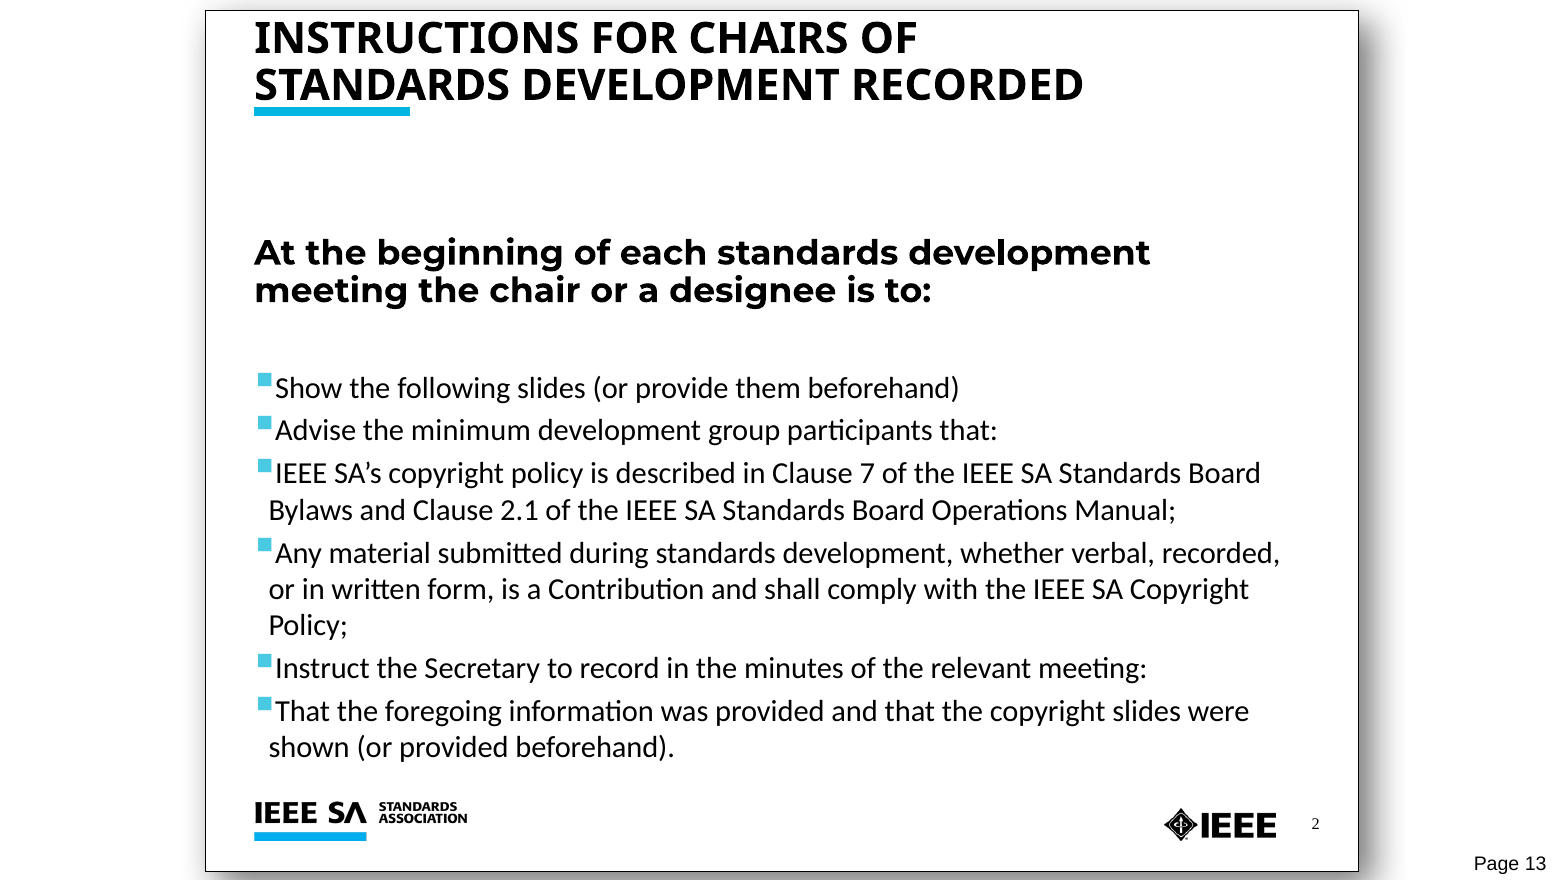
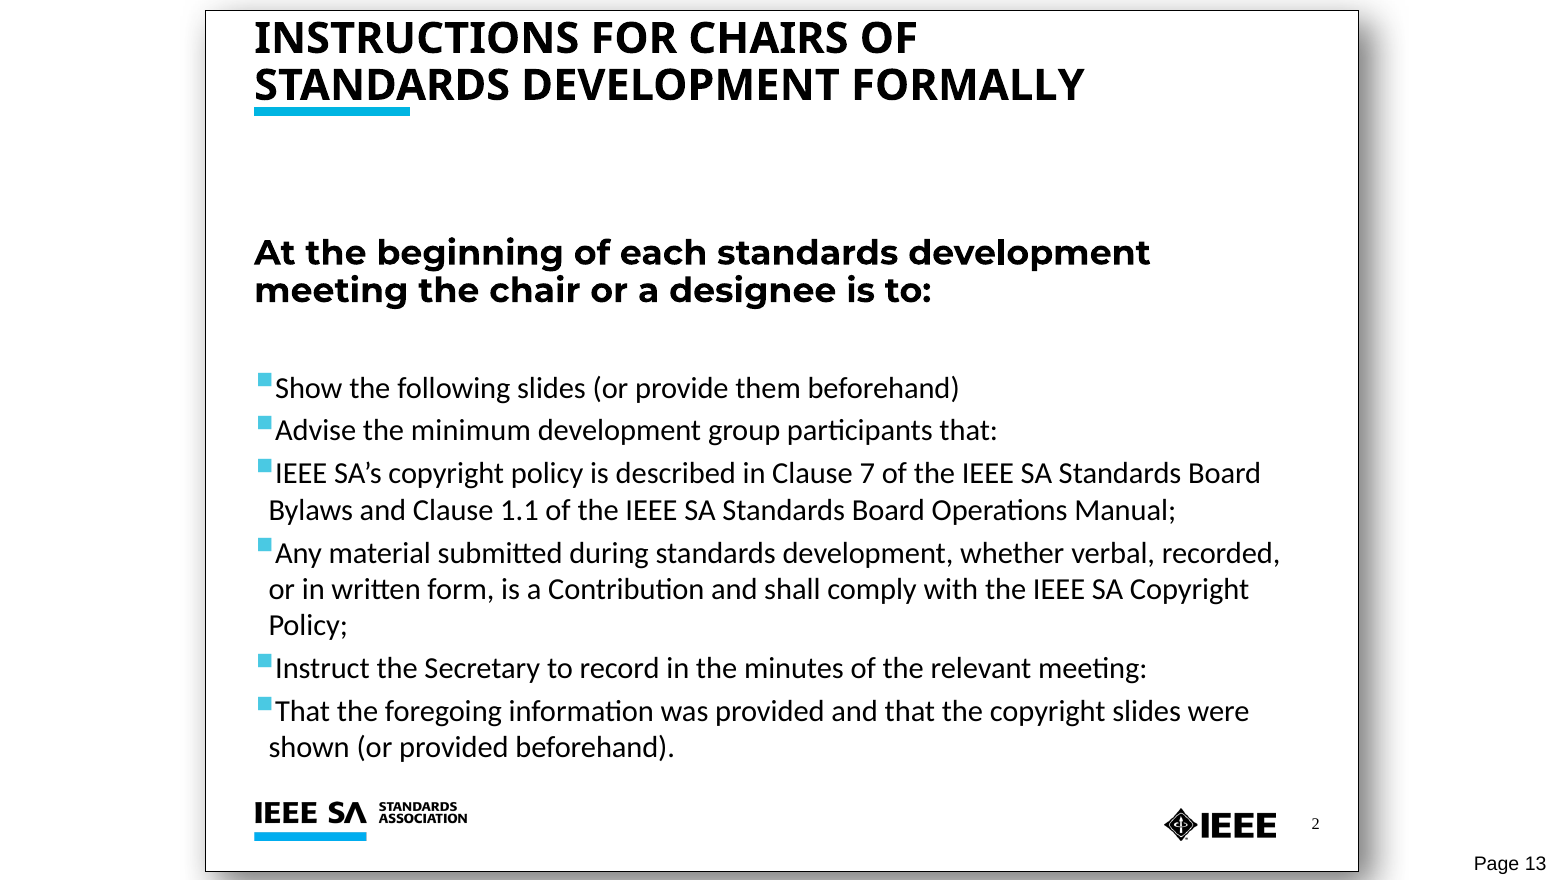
DEVELOPMENT RECORDED: RECORDED -> FORMALLY (968, 86)
2.1: 2.1 -> 1.1 (519, 510)
